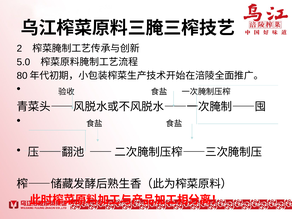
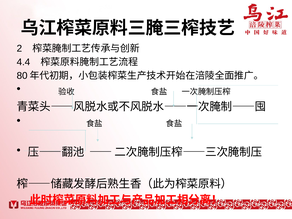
5.0: 5.0 -> 4.4 (23, 62)
